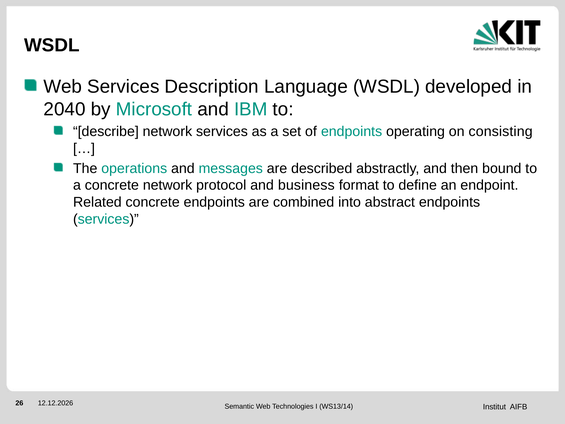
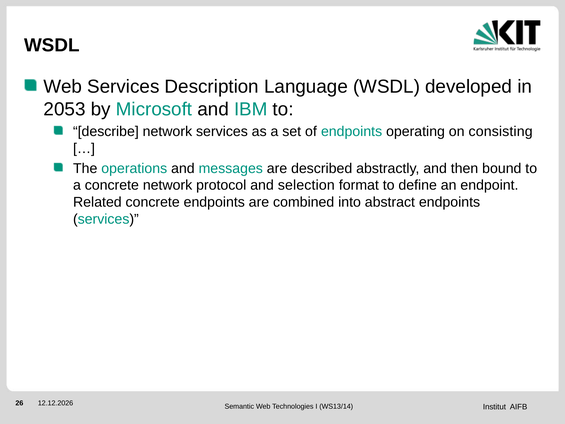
2040: 2040 -> 2053 (65, 109)
business: business -> selection (306, 185)
